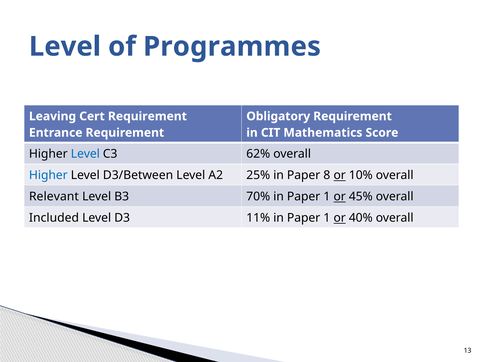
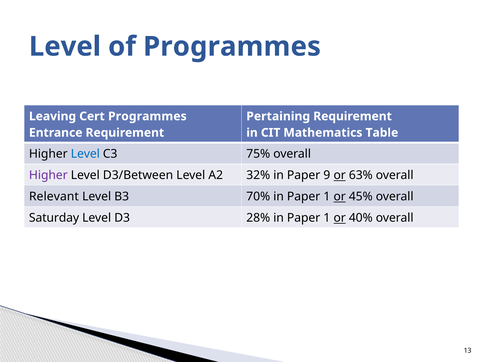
Cert Requirement: Requirement -> Programmes (147, 116)
Obligatory: Obligatory -> Pertaining (278, 116)
Score: Score -> Table (382, 133)
62%: 62% -> 75% (258, 154)
Higher colour: blue -> purple (48, 175)
25%: 25% -> 32% (258, 175)
8: 8 -> 9 (327, 175)
10%: 10% -> 63% (361, 175)
Included: Included -> Saturday (54, 218)
11%: 11% -> 28% (258, 218)
